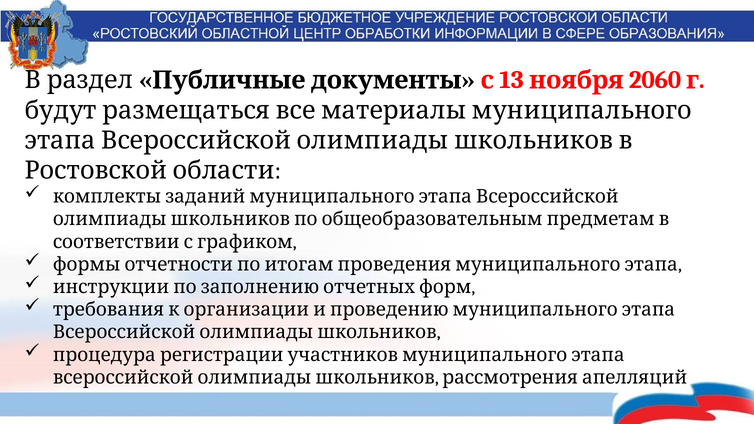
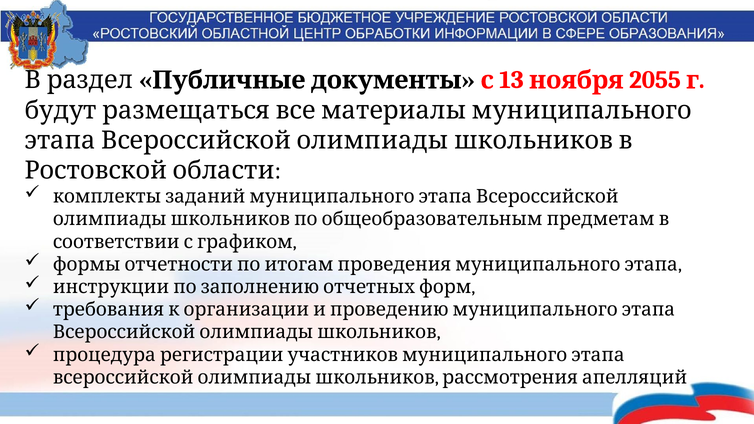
2060: 2060 -> 2055 (655, 80)
